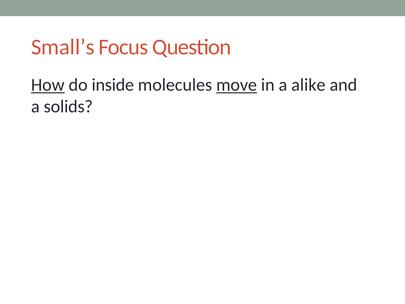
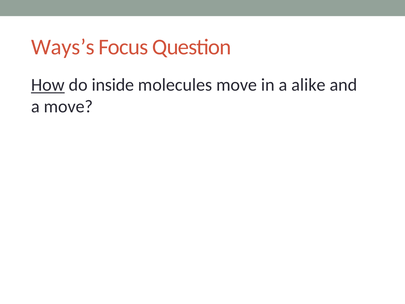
Small’s: Small’s -> Ways’s (63, 47)
move underline: present -> none (237, 85)
a solids: solids -> move (68, 107)
